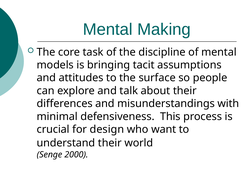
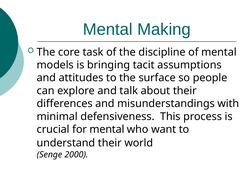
for design: design -> mental (107, 129)
